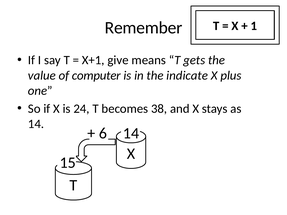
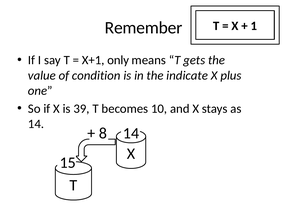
give: give -> only (118, 60)
computer: computer -> condition (96, 76)
24: 24 -> 39 (81, 109)
38: 38 -> 10 (159, 109)
6: 6 -> 8 (103, 133)
